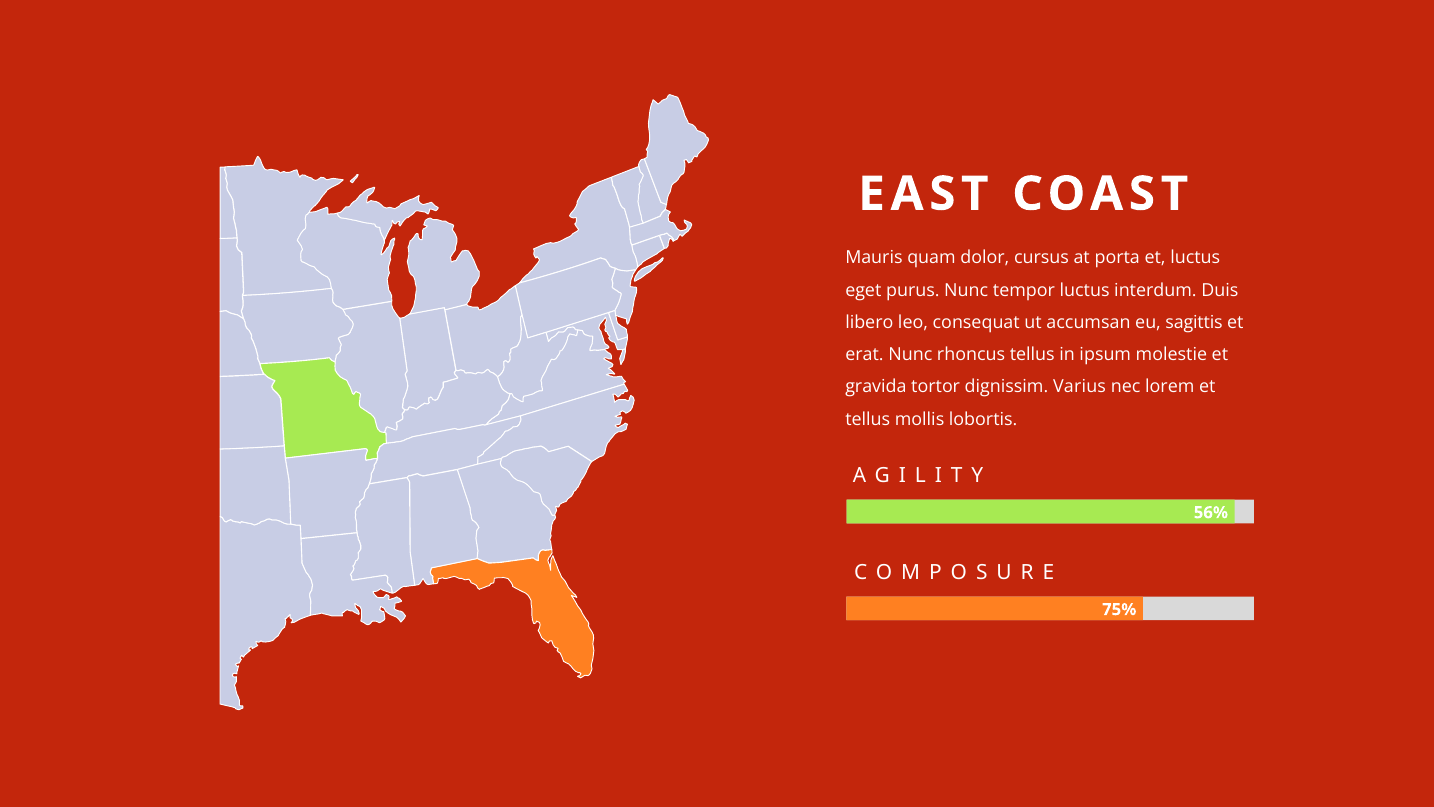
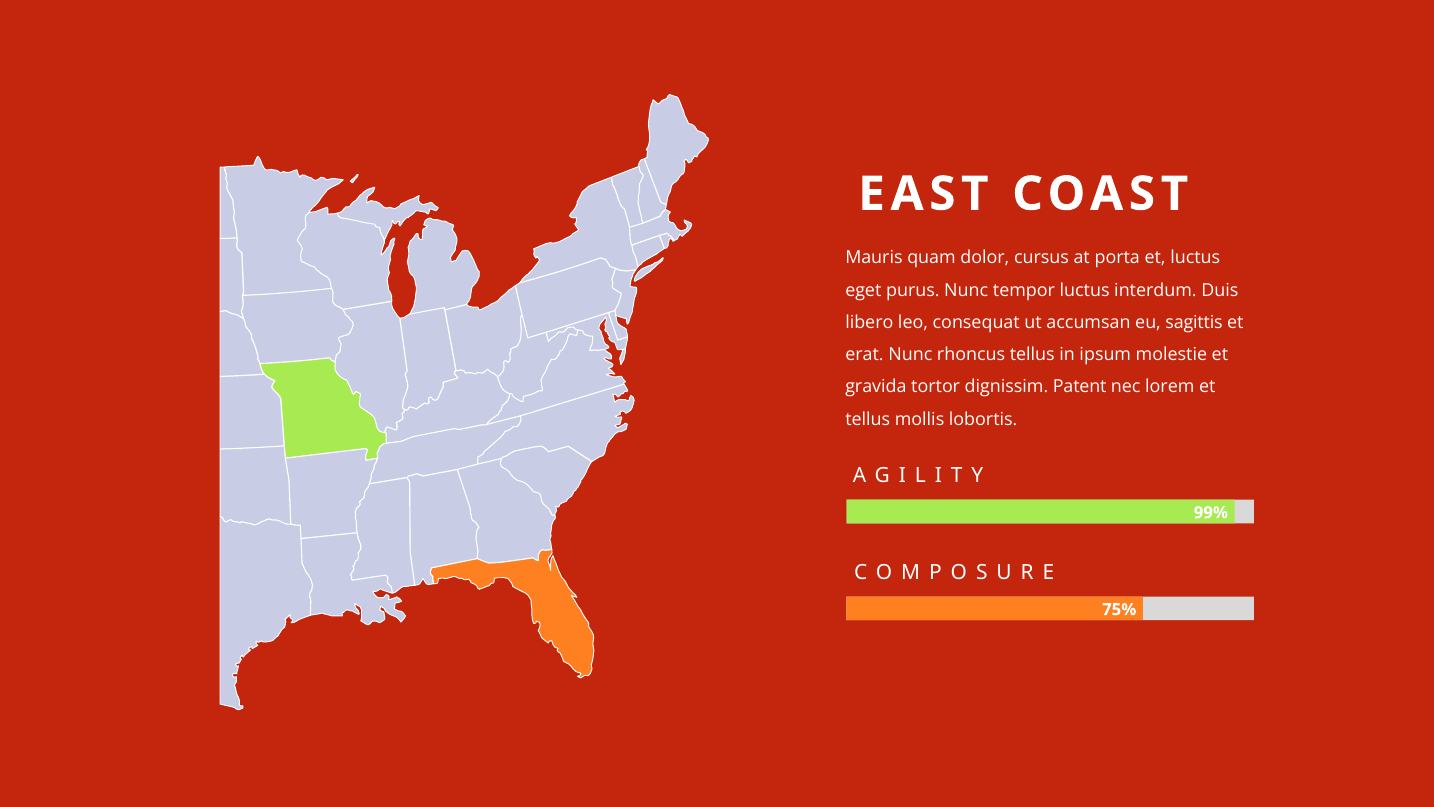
Varius: Varius -> Patent (1080, 387)
56%: 56% -> 99% (1211, 512)
